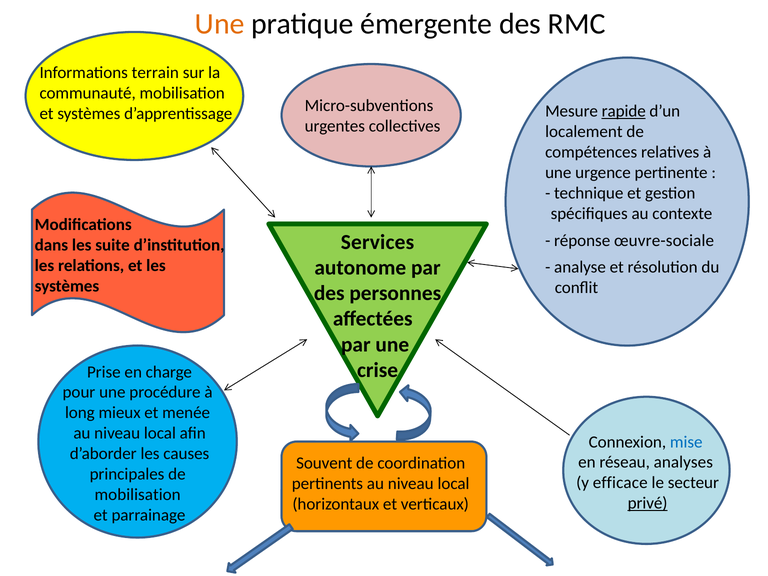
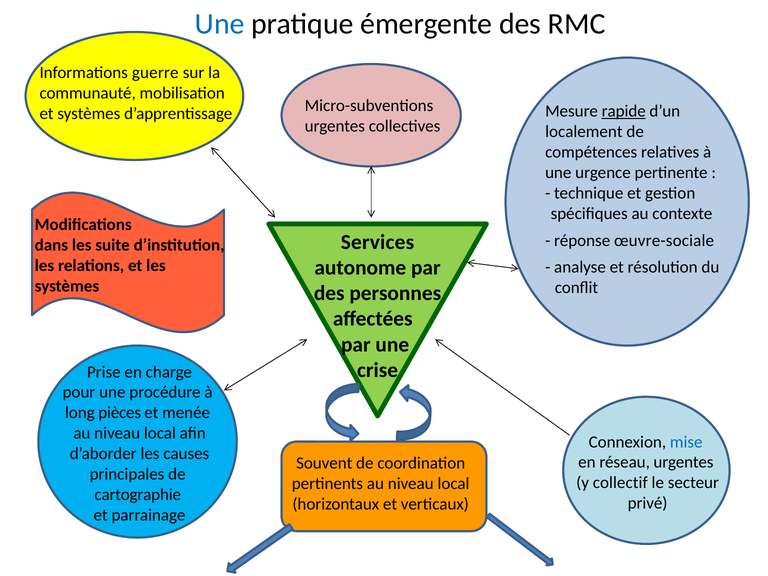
Une colour: orange -> blue (220, 24)
terrain: terrain -> guerre (155, 73)
mieux: mieux -> pièces (120, 413)
réseau analyses: analyses -> urgentes (683, 462)
efficace: efficace -> collectif (620, 483)
mobilisation: mobilisation -> cartographie (138, 495)
privé underline: present -> none (648, 503)
